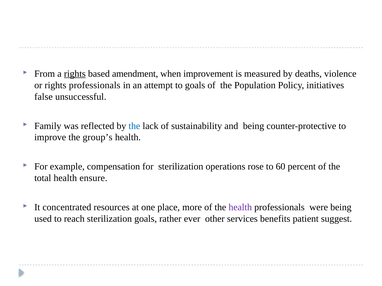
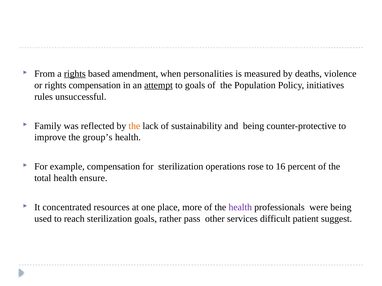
improvement: improvement -> personalities (208, 74)
rights professionals: professionals -> compensation (95, 85)
attempt underline: none -> present (159, 85)
false: false -> rules (44, 97)
the colour: blue -> orange (134, 126)
60: 60 -> 16 (281, 167)
ever: ever -> pass (192, 219)
benefits: benefits -> difficult (275, 219)
